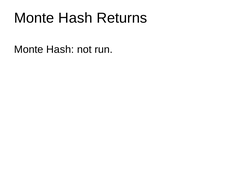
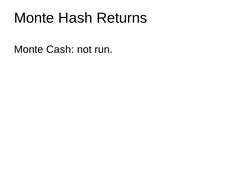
Hash: Hash -> Cash (60, 49)
